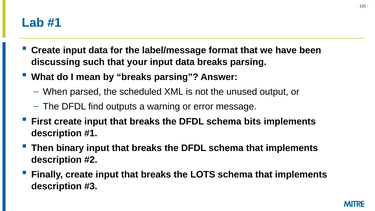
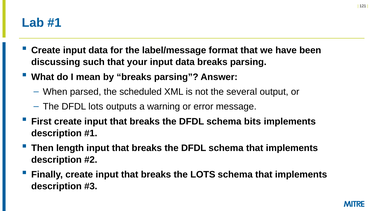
unused: unused -> several (242, 92)
DFDL find: find -> lots (96, 107)
binary: binary -> length (70, 148)
